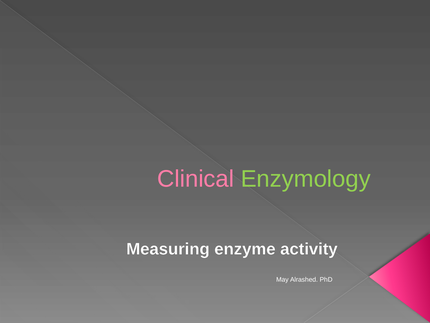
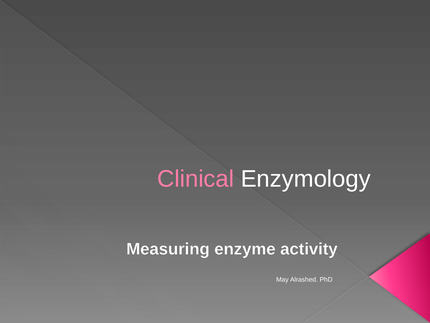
Enzymology colour: light green -> white (306, 179)
